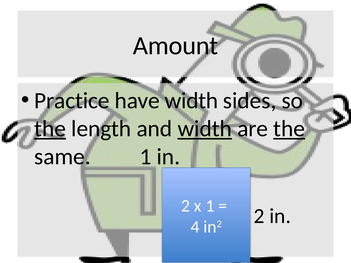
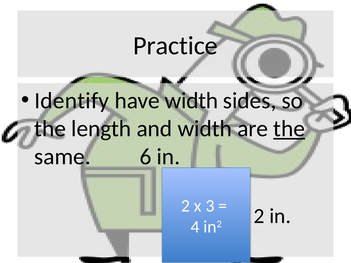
Amount: Amount -> Practice (176, 46)
Practice: Practice -> Identify (72, 101)
the underline: present -> none (50, 129)
width underline: present -> none (205, 129)
same 1: 1 -> 6 (145, 157)
x 1: 1 -> 3 (210, 206)
